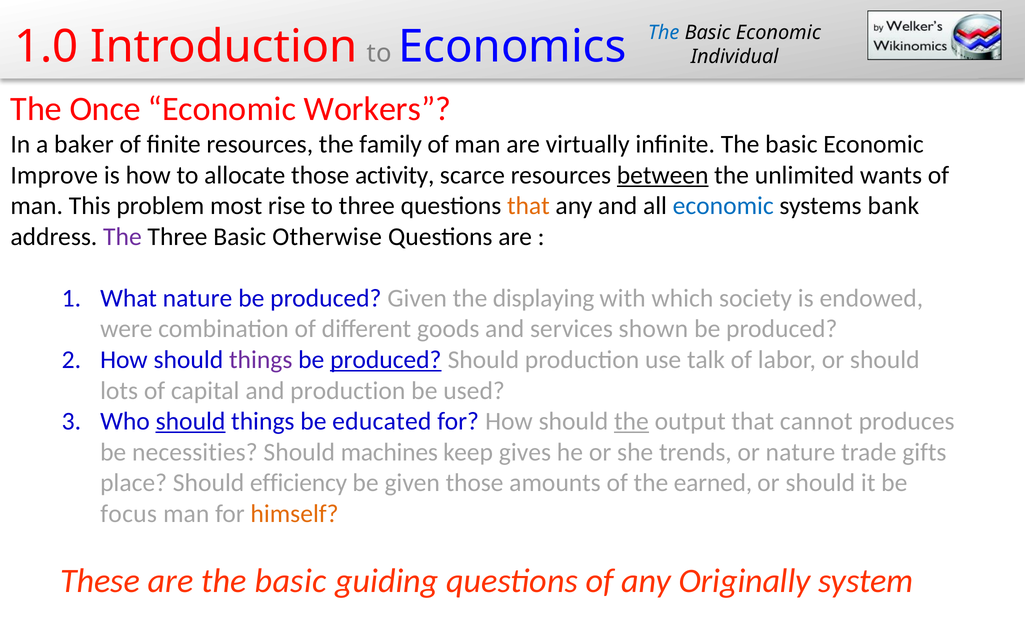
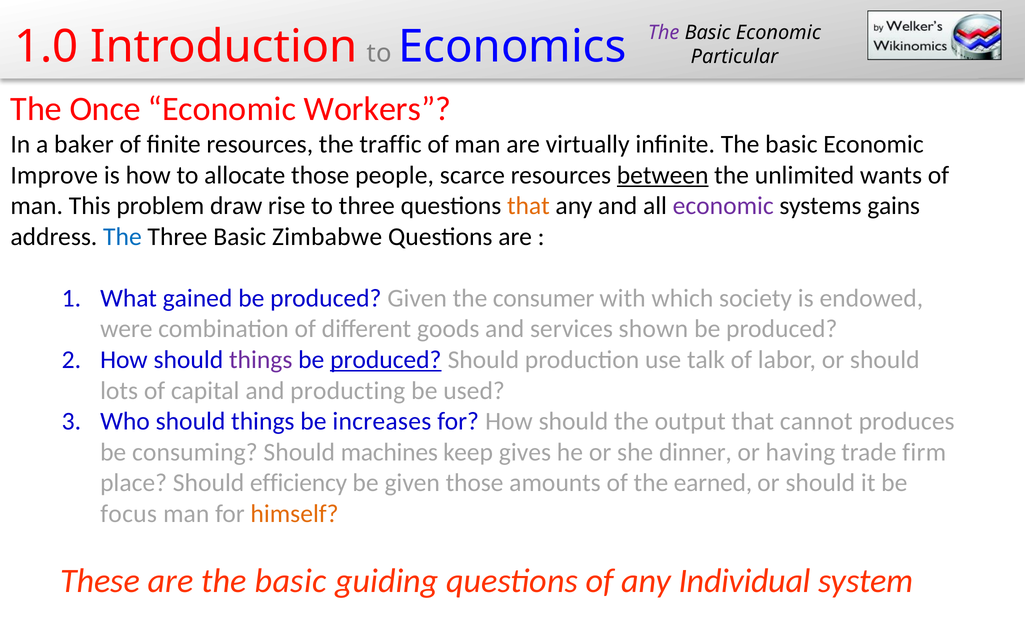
The colour: blue -> purple (664, 33)
Individual: Individual -> Particular (735, 57)
family: family -> traffic (391, 144)
activity: activity -> people (395, 175)
most: most -> draw (236, 206)
economic colour: blue -> purple (723, 206)
bank: bank -> gains (894, 206)
The colour: purple -> blue (122, 237)
Otherwise: Otherwise -> Zimbabwe (327, 237)
What nature: nature -> gained (198, 298)
displaying: displaying -> consumer (544, 298)
and production: production -> producting (348, 390)
should underline: present -> none (191, 421)
educated: educated -> increases (382, 421)
the underline: present -> none (631, 421)
necessities: necessities -> consuming (195, 452)
trends: trends -> dinner (695, 452)
or nature: nature -> having (800, 452)
gifts: gifts -> firm (924, 452)
Originally: Originally -> Individual (745, 581)
